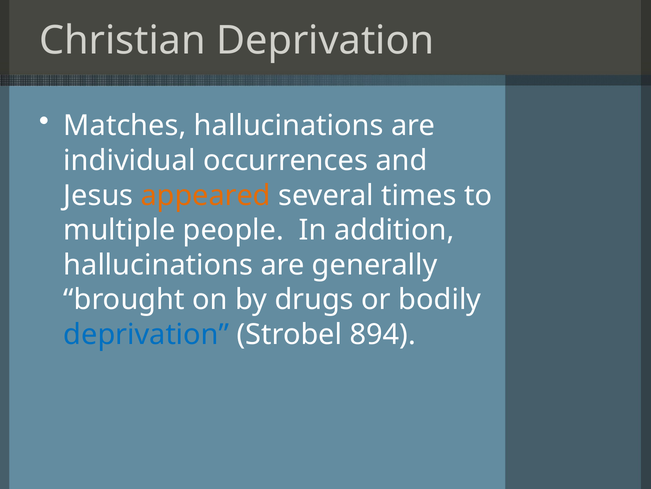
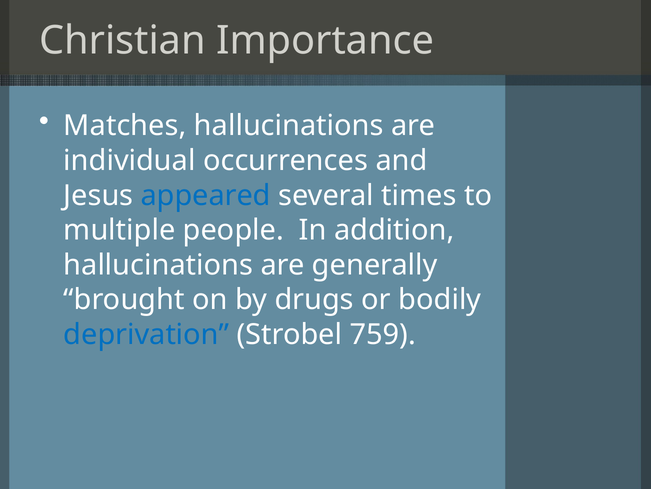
Christian Deprivation: Deprivation -> Importance (325, 41)
appeared colour: orange -> blue (206, 195)
894: 894 -> 759 (383, 334)
